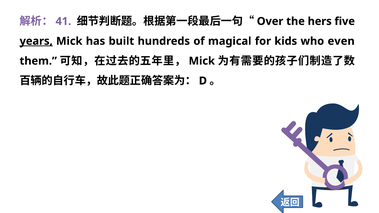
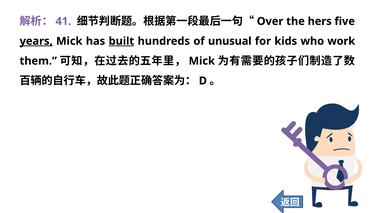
built underline: none -> present (121, 41)
magical: magical -> unusual (230, 41)
even: even -> work (341, 41)
